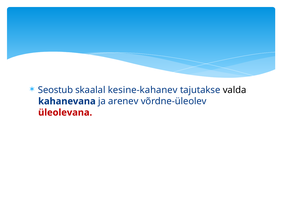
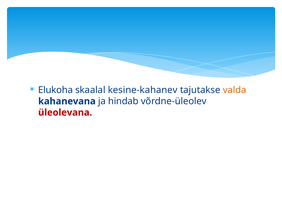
Seostub: Seostub -> Elukoha (56, 90)
valda colour: black -> orange (235, 90)
arenev: arenev -> hindab (123, 102)
